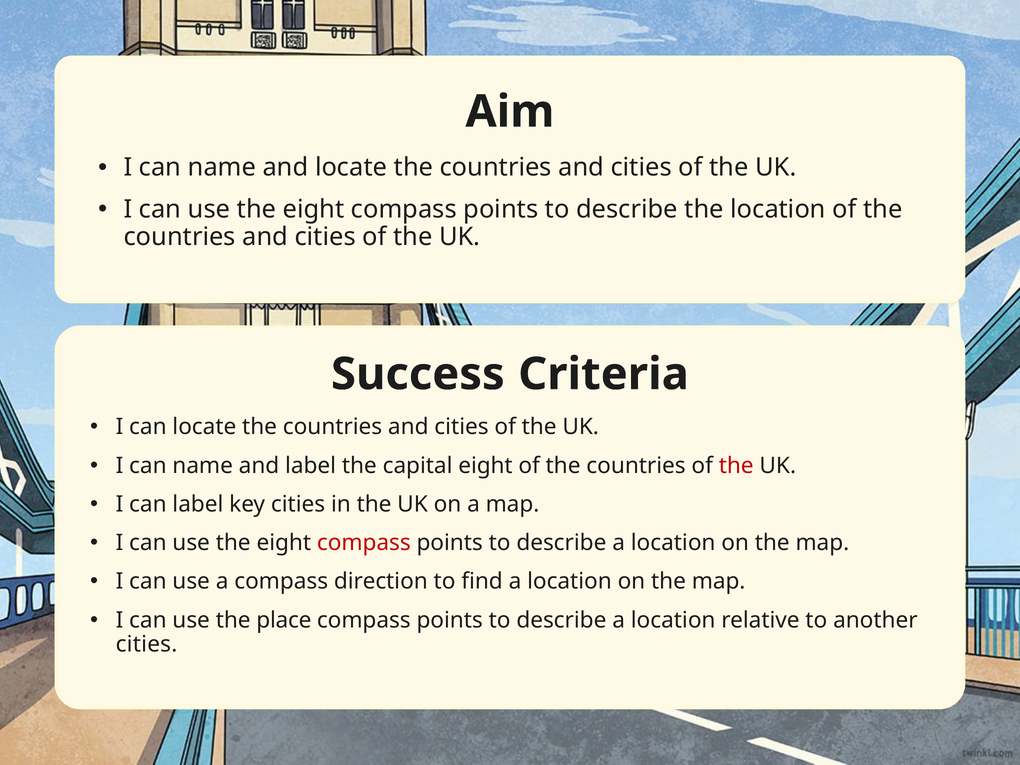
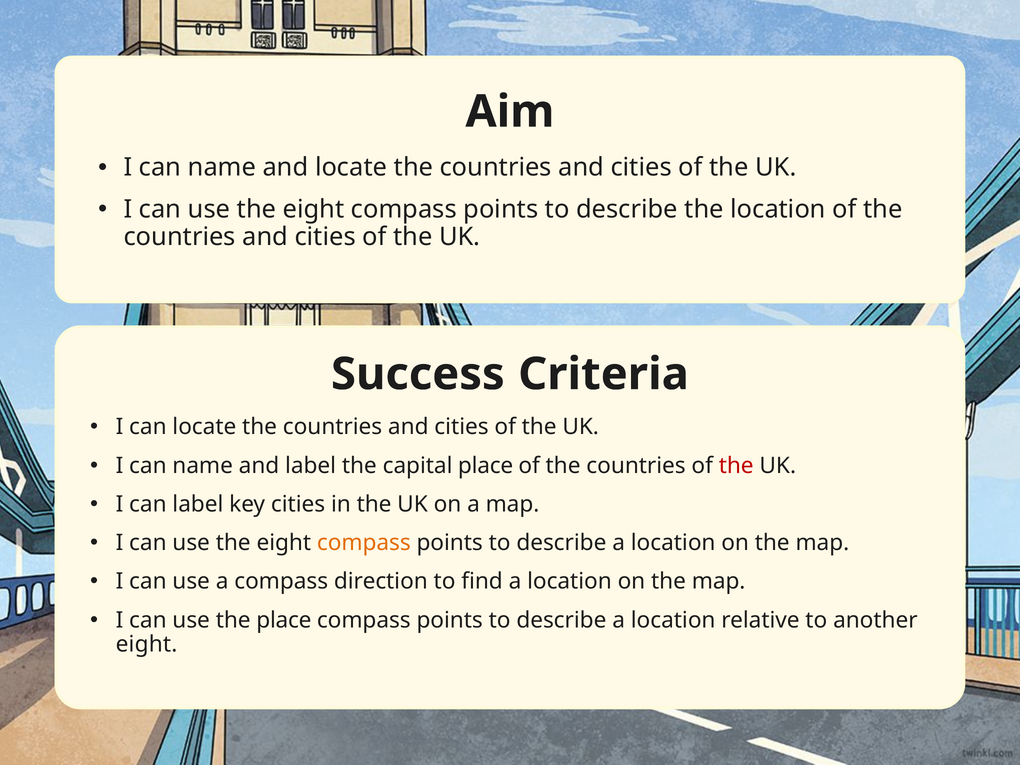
capital eight: eight -> place (486, 466)
compass colour: red -> orange (364, 543)
cities: cities -> eight (147, 645)
